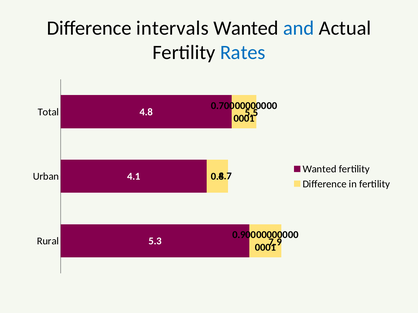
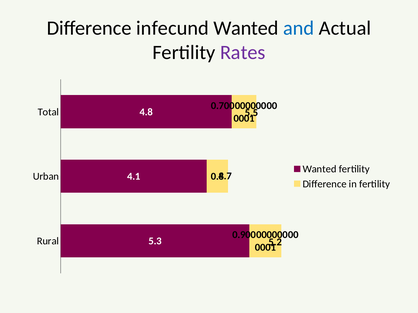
intervals: intervals -> infecund (173, 28)
Rates colour: blue -> purple (243, 53)
7.9: 7.9 -> 5.2 (275, 243)
